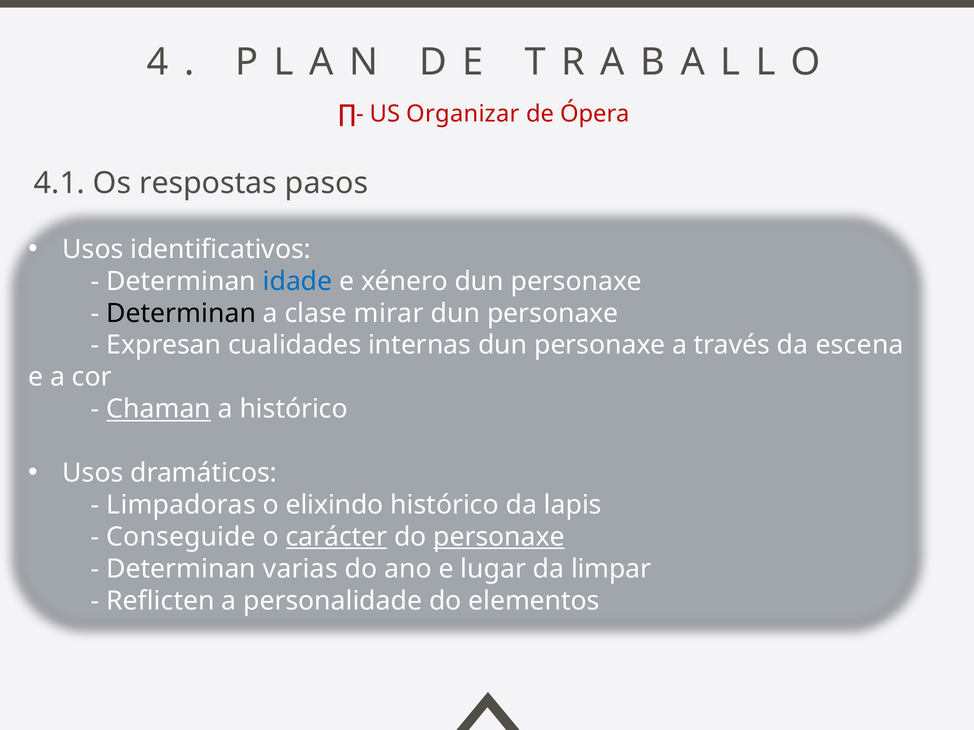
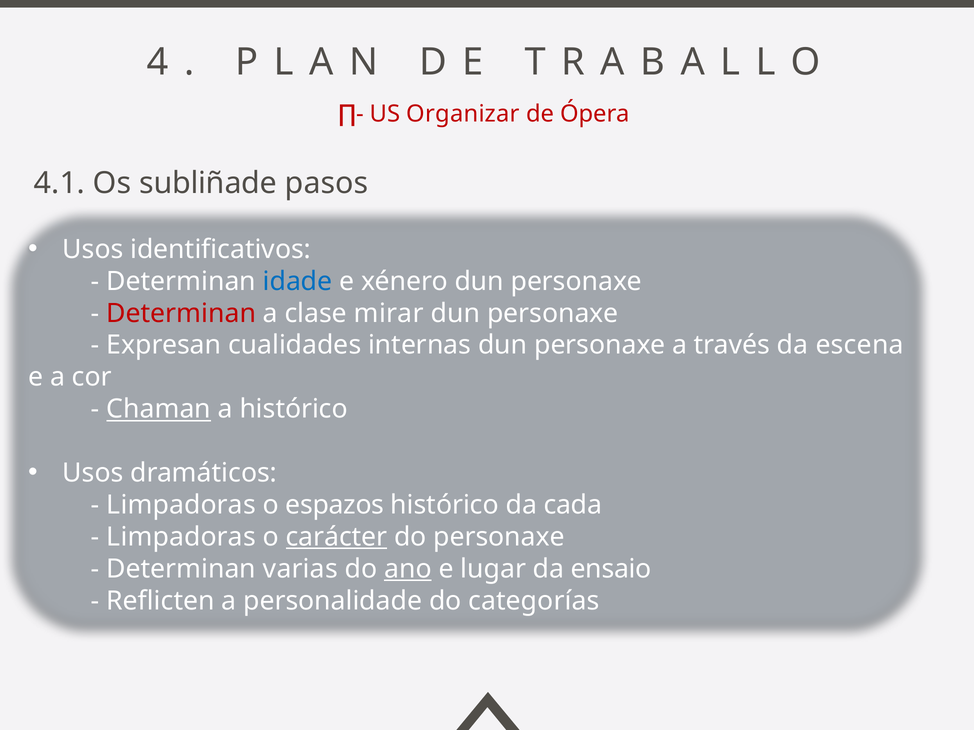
respostas: respostas -> subliñade (208, 183)
Determinan colour: black -> red (181, 313)
elixindo: elixindo -> espazos (335, 505)
lapis: lapis -> cada (573, 505)
Conseguide: Conseguide -> Limpadoras (181, 537)
personaxe underline: present -> none (499, 537)
ano underline: none -> present (408, 569)
limpar: limpar -> ensaio (611, 569)
elementos: elementos -> categorías (534, 601)
